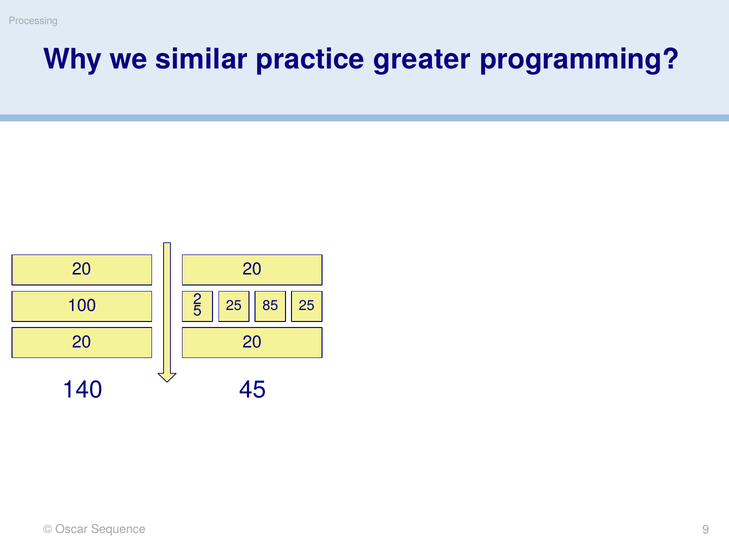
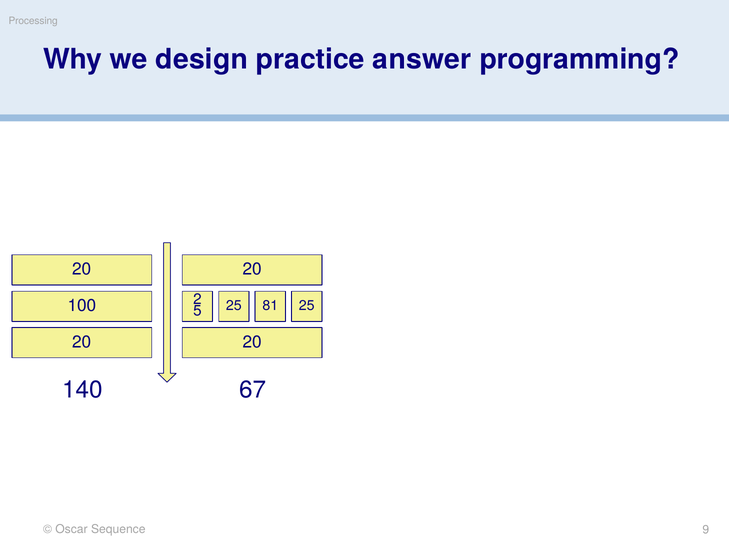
similar: similar -> design (202, 59)
greater: greater -> answer (422, 59)
85: 85 -> 81 (270, 306)
45: 45 -> 67 (253, 390)
